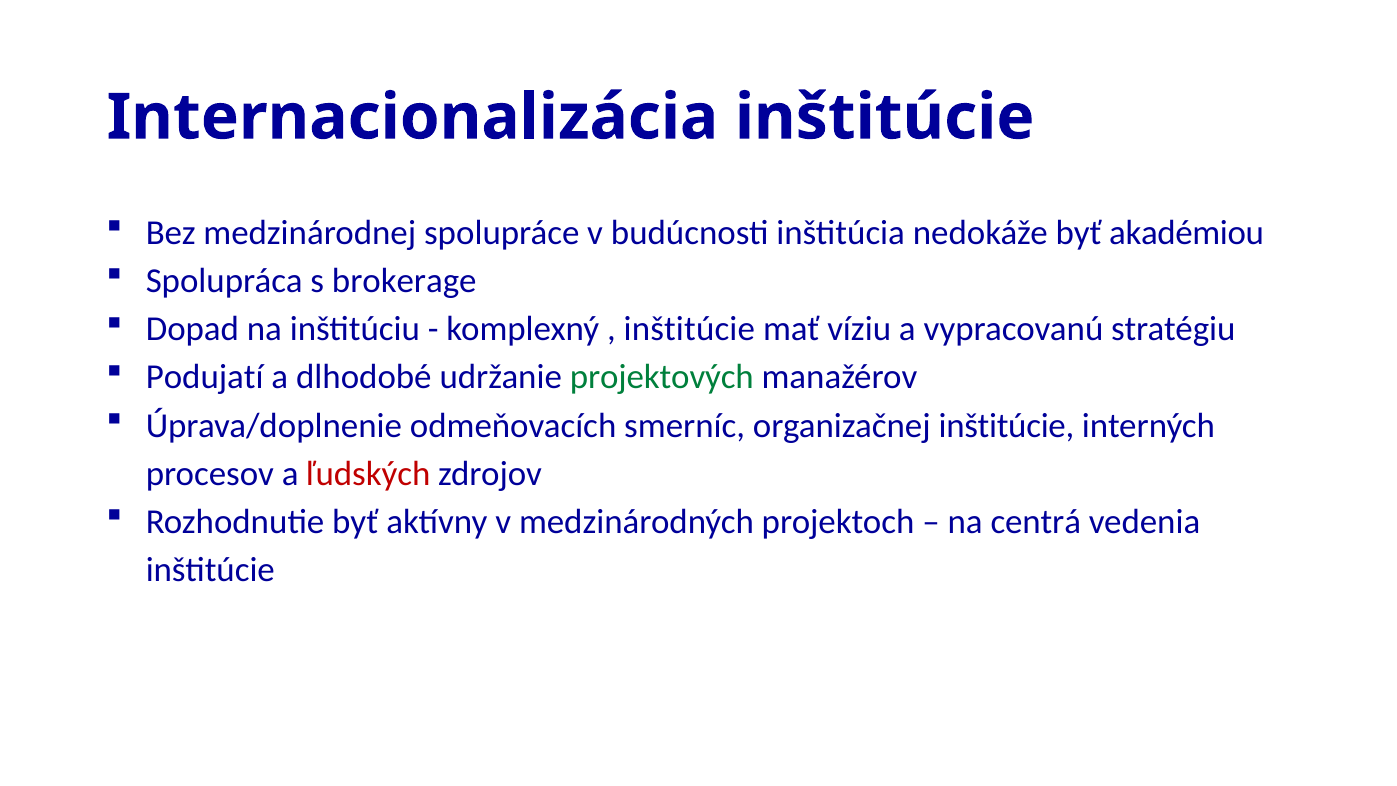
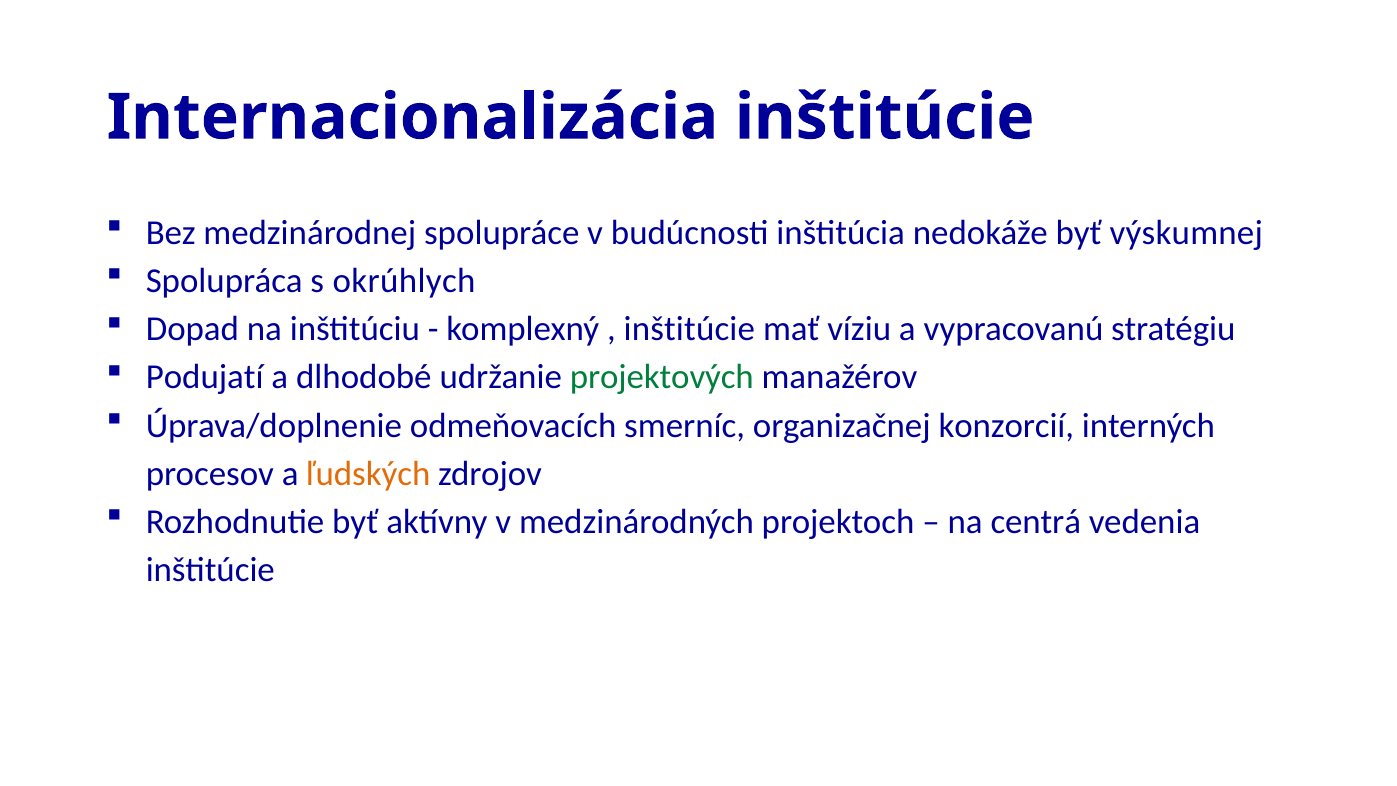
akadémiou: akadémiou -> výskumnej (1186, 233)
brokerage: brokerage -> okrúhlych (404, 281)
organizačnej inštitúcie: inštitúcie -> konzorcií (1006, 426)
ľudských colour: red -> orange (368, 474)
